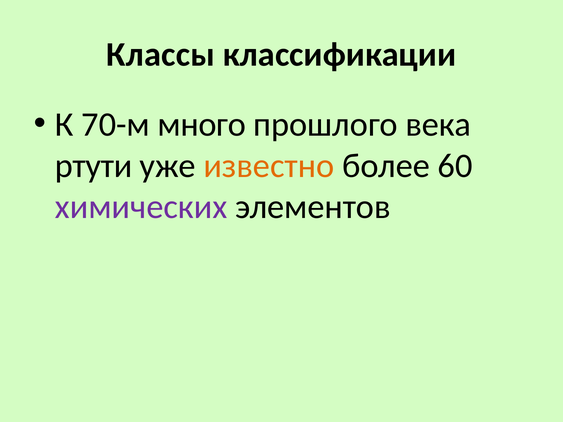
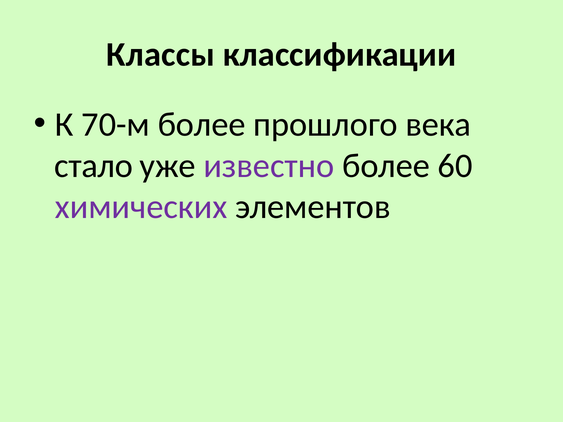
70-м много: много -> более (202, 124)
ртути: ртути -> стало (94, 166)
известно colour: orange -> purple (269, 166)
